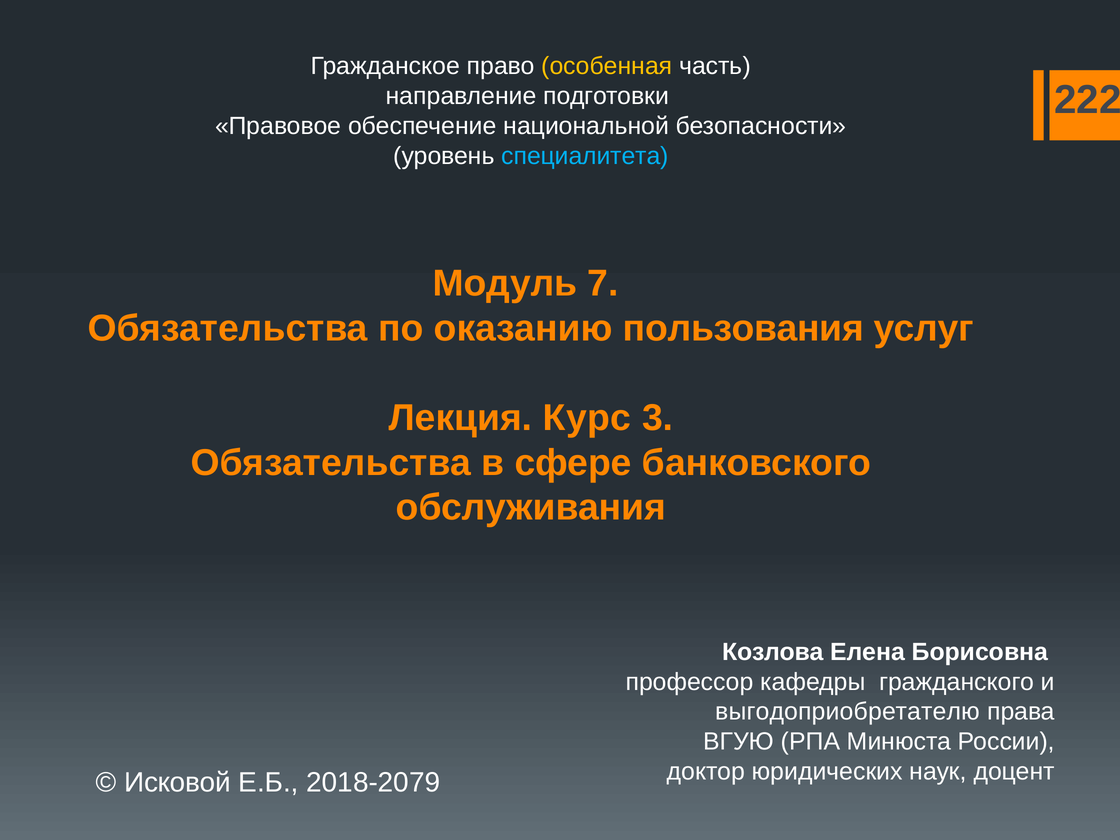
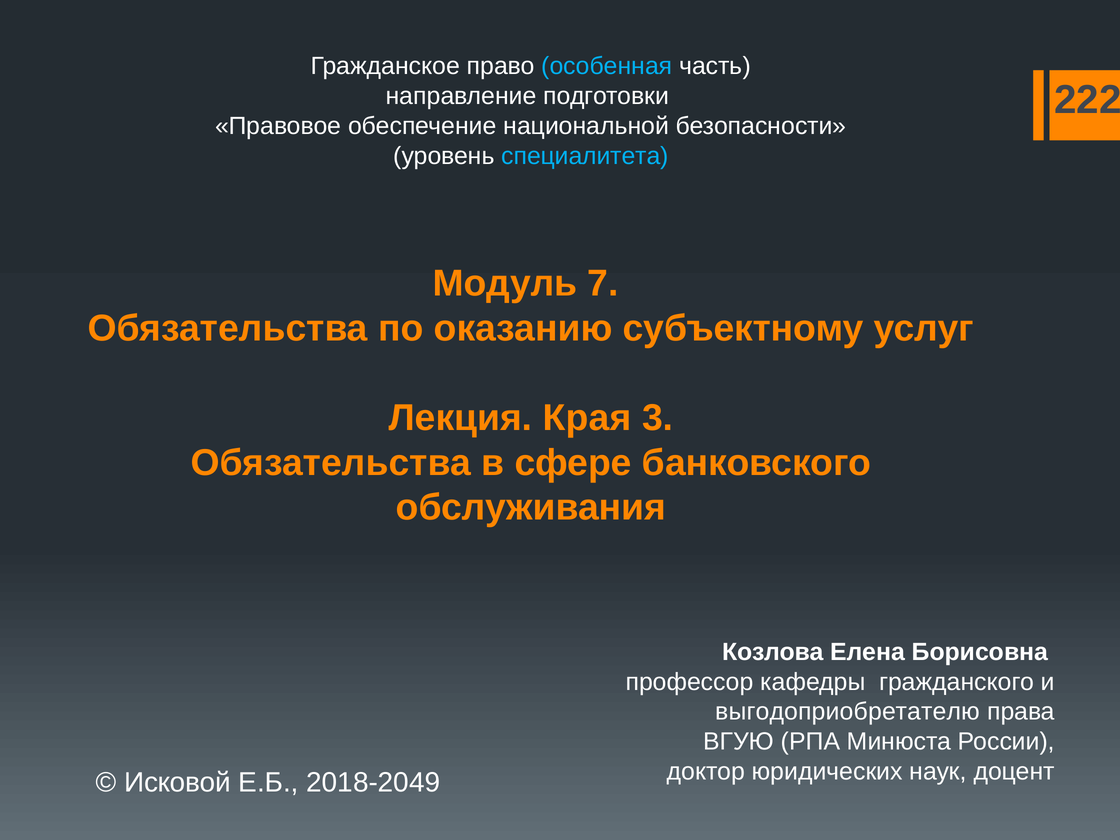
особенная colour: yellow -> light blue (607, 66)
пользования: пользования -> субъектному (743, 328)
Курс: Курс -> Края (587, 418)
2018-2079: 2018-2079 -> 2018-2049 (373, 782)
